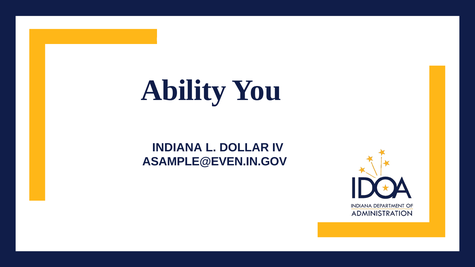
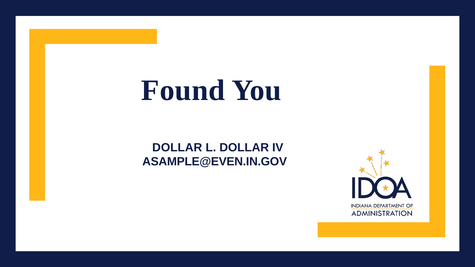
Ability: Ability -> Found (183, 91)
INDIANA: INDIANA -> DOLLAR (177, 148)
